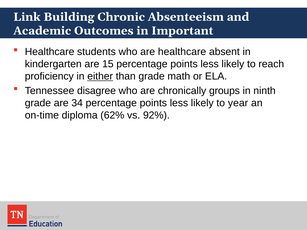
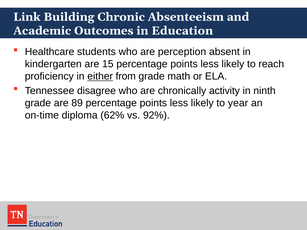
Important: Important -> Education (182, 31)
are healthcare: healthcare -> perception (182, 52)
than: than -> from (126, 76)
groups: groups -> activity (224, 91)
34: 34 -> 89 (77, 103)
